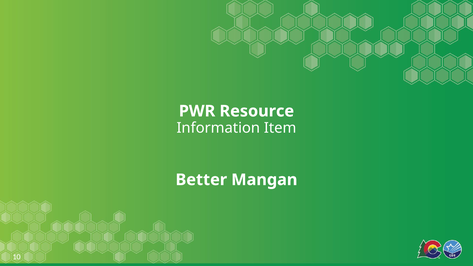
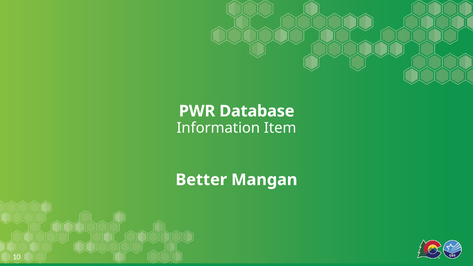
Resource: Resource -> Database (257, 111)
